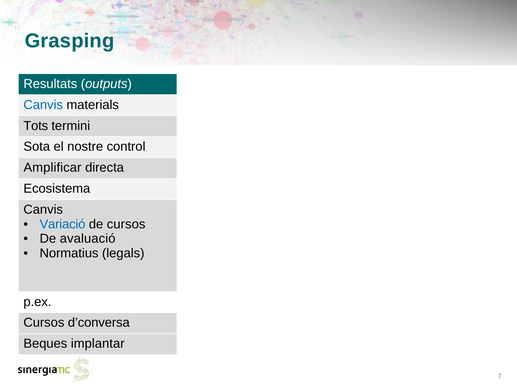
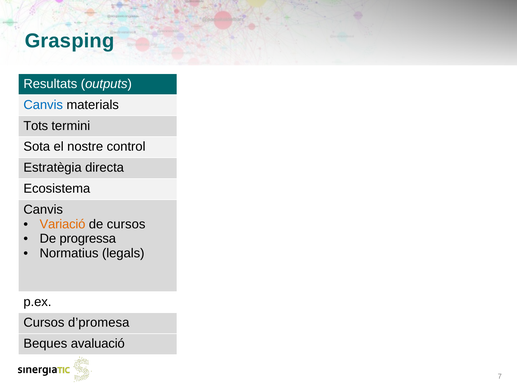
Amplificar: Amplificar -> Estratègia (53, 168)
Variació colour: blue -> orange (63, 224)
avaluació: avaluació -> progressa (88, 238)
d’conversa: d’conversa -> d’promesa (99, 323)
implantar: implantar -> avaluació (98, 343)
